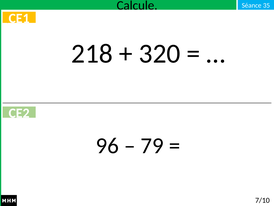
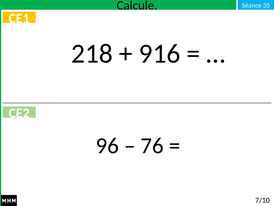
320: 320 -> 916 (160, 54)
79: 79 -> 76 (152, 145)
